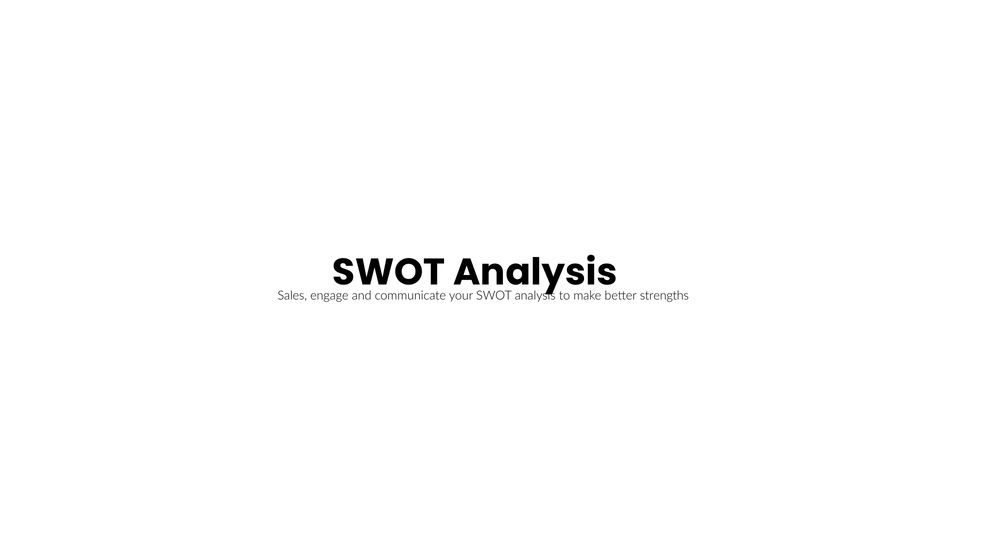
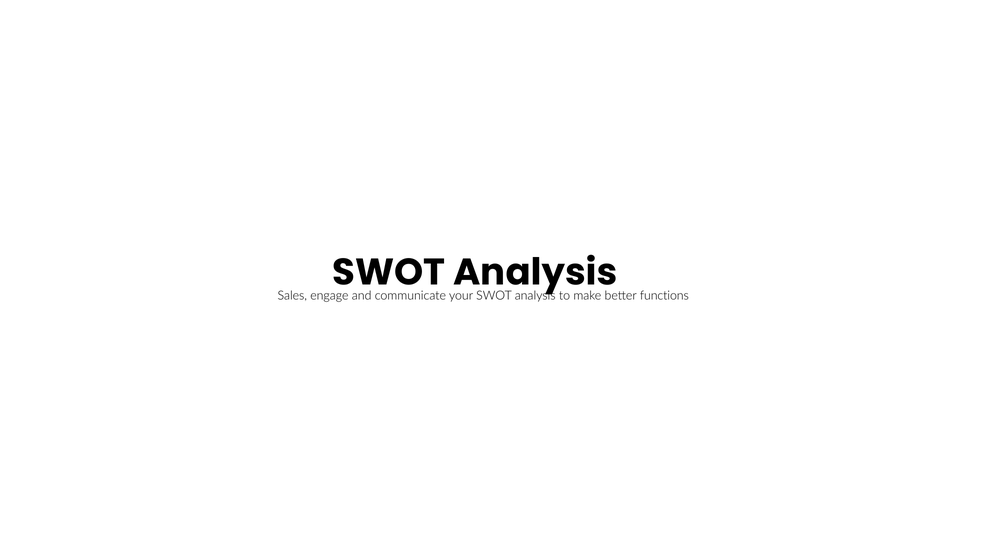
strengths: strengths -> functions (664, 296)
